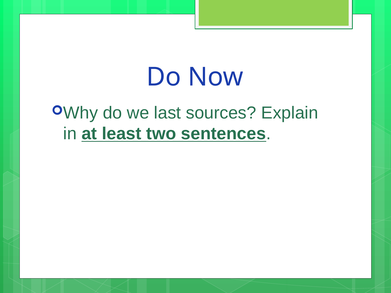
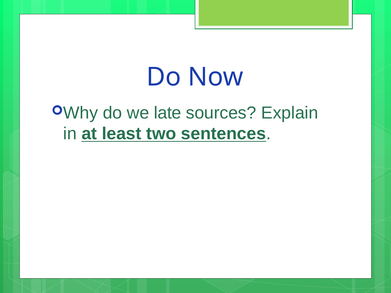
last: last -> late (168, 113)
